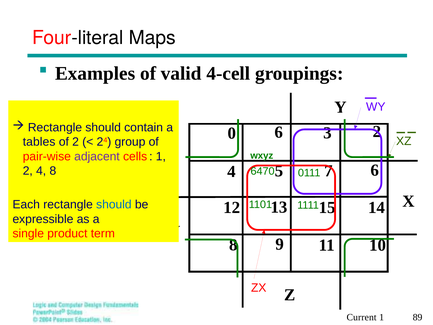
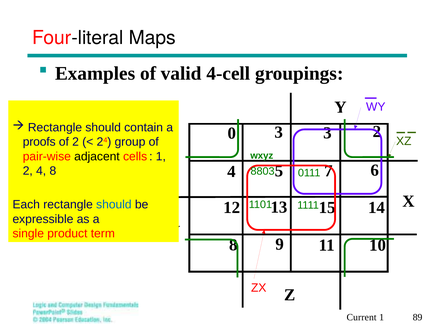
0 6: 6 -> 3 (279, 132)
tables: tables -> proofs (39, 142)
adjacent colour: purple -> black (97, 156)
6470: 6470 -> 8803 (263, 171)
